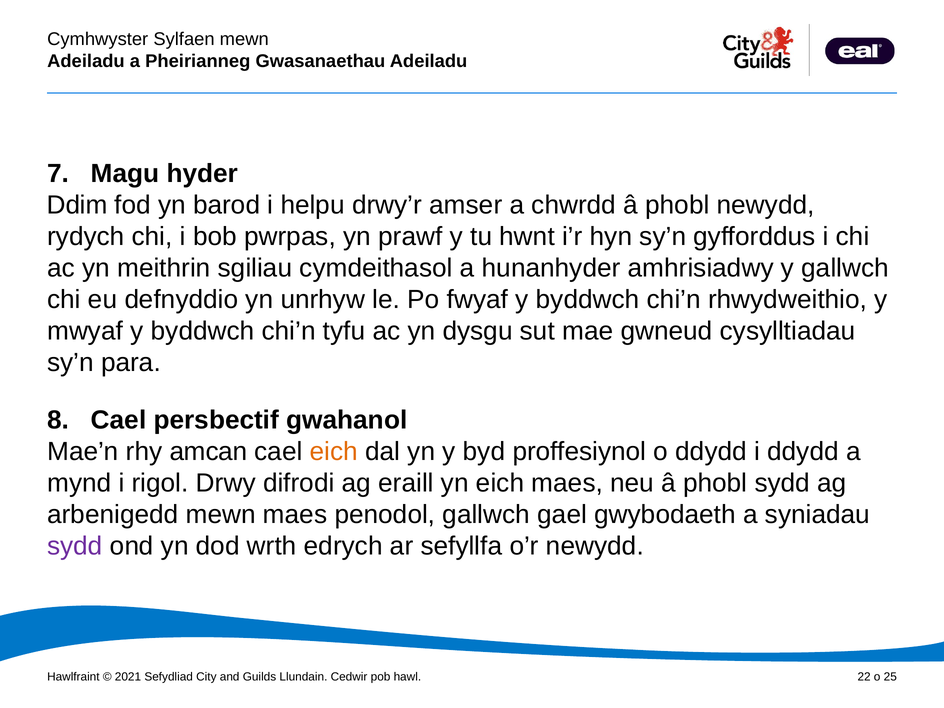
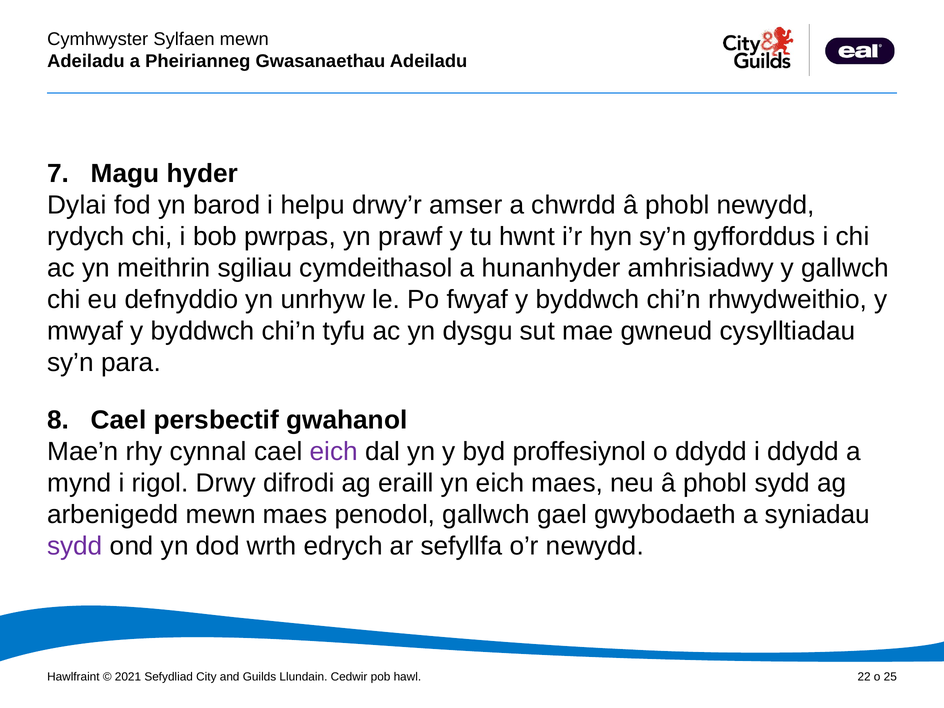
Ddim: Ddim -> Dylai (77, 205)
amcan: amcan -> cynnal (208, 452)
eich colour: orange -> purple (334, 452)
